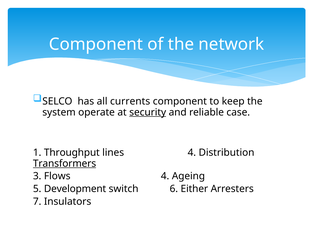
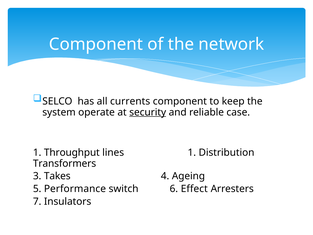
lines 4: 4 -> 1 (192, 153)
Transformers underline: present -> none (65, 163)
Flows: Flows -> Takes (57, 176)
Development: Development -> Performance (75, 189)
Either: Either -> Effect (194, 189)
